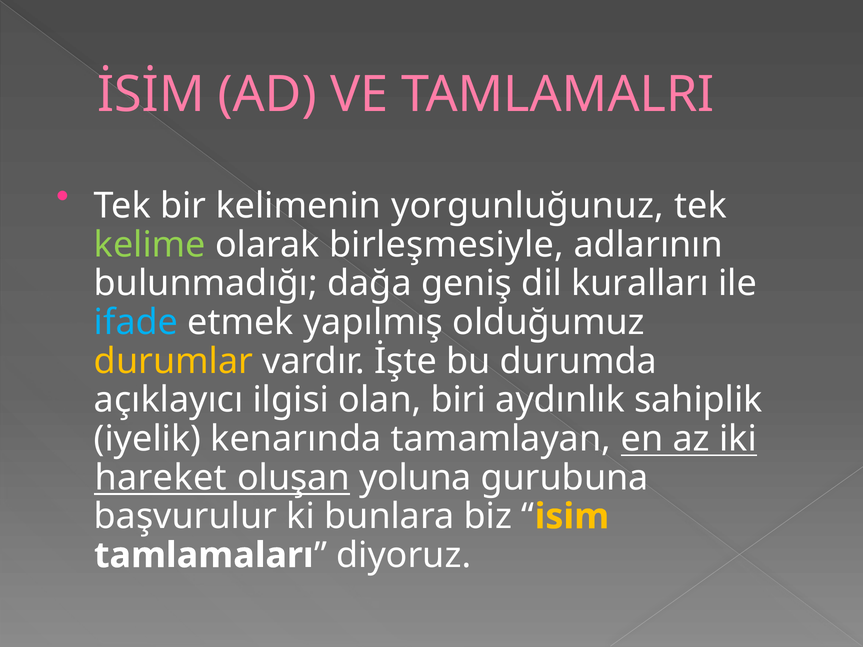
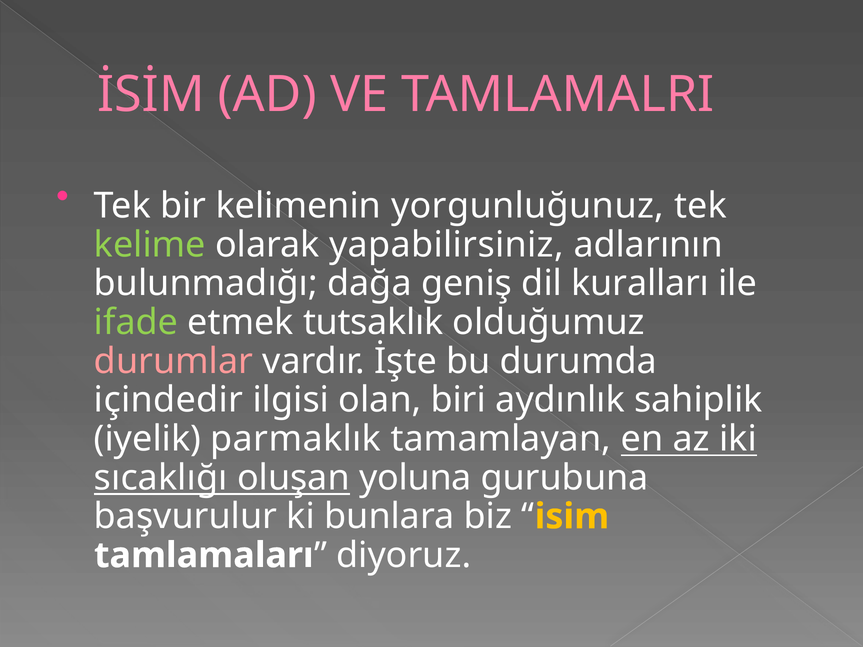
birleşmesiyle: birleşmesiyle -> yapabilirsiniz (446, 245)
ifade colour: light blue -> light green (136, 323)
yapılmış: yapılmış -> tutsaklık (373, 323)
durumlar colour: yellow -> pink (174, 361)
açıklayıcı: açıklayıcı -> içindedir (168, 400)
kenarında: kenarında -> parmaklık (296, 439)
hareket: hareket -> sıcaklığı (161, 478)
